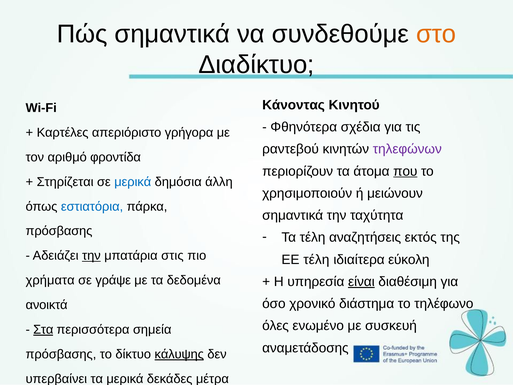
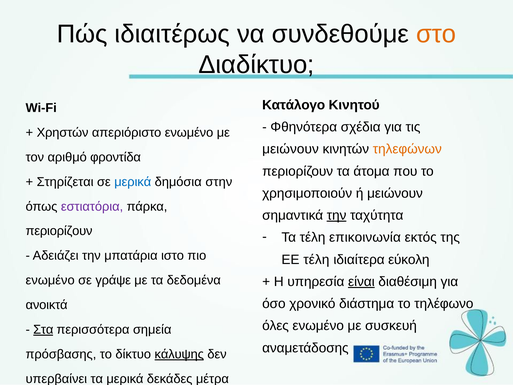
Πώς σημαντικά: σημαντικά -> ιδιαιτέρως (172, 34)
Κάνοντας: Κάνοντας -> Κατάλογο (294, 105)
Καρτέλες: Καρτέλες -> Χρηστών (63, 132)
απεριόριστο γρήγορα: γρήγορα -> ενωμένο (189, 132)
ραντεβού: ραντεβού -> μειώνουν (290, 149)
τηλεφώνων colour: purple -> orange (407, 149)
που underline: present -> none (405, 171)
άλλη: άλλη -> στην (219, 182)
εστιατόρια colour: blue -> purple (92, 206)
την underline: none -> present (337, 215)
πρόσβασης: πρόσβασης -> περιορίζουν (59, 231)
αναζητήσεις: αναζητήσεις -> επικοινωνία (365, 237)
την underline: present -> none (91, 256)
στις: στις -> ιστο (173, 256)
χρήματα: χρήματα -> ενωμένο (50, 280)
